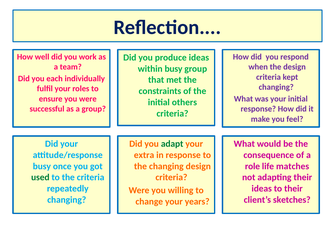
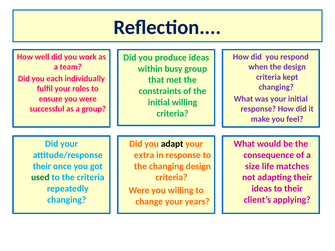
initial others: others -> willing (184, 102)
adapt colour: green -> black (172, 144)
busy: busy -> their (42, 166)
role: role -> size (252, 166)
sketches: sketches -> applying (292, 200)
